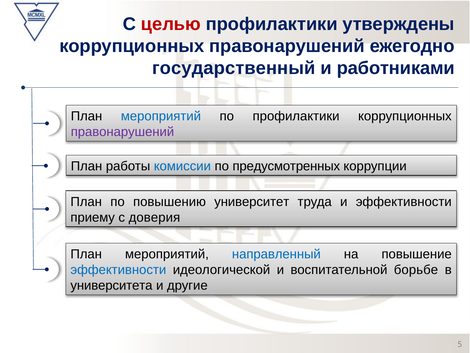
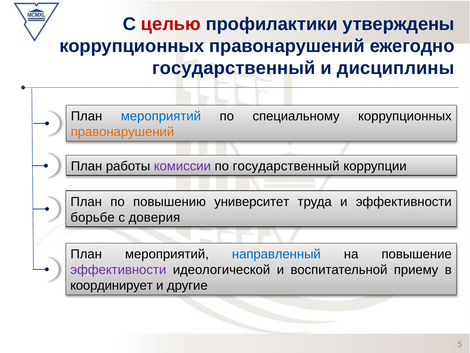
работниками: работниками -> дисциплины (396, 68)
по профилактики: профилактики -> специальному (296, 116)
правонарушений colour: purple -> orange (122, 132)
комиссии colour: blue -> purple (182, 166)
по предусмотренных: предусмотренных -> государственный (286, 166)
приему: приему -> борьбе (93, 217)
эффективности colour: blue -> purple (118, 270)
борьбе: борьбе -> приему (416, 270)
университета: университета -> координирует (112, 285)
